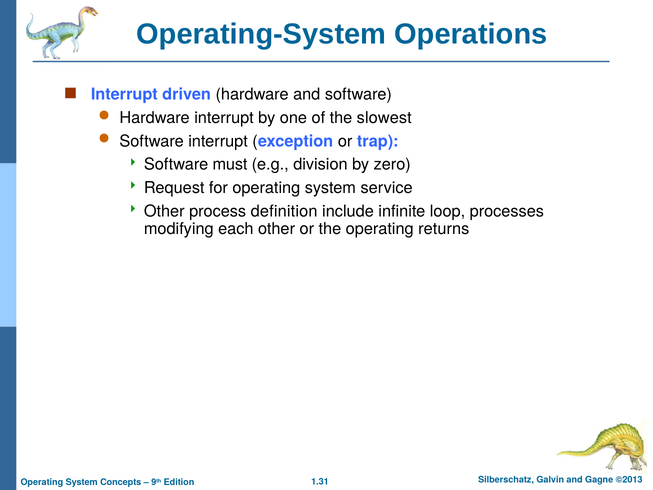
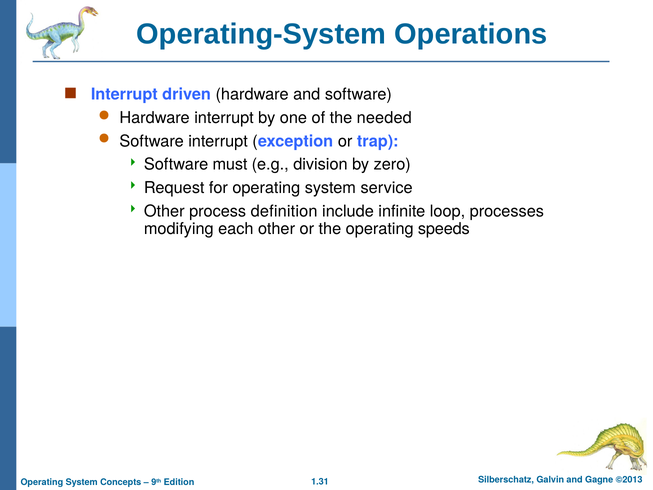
slowest: slowest -> needed (384, 118)
returns: returns -> speeds (444, 229)
